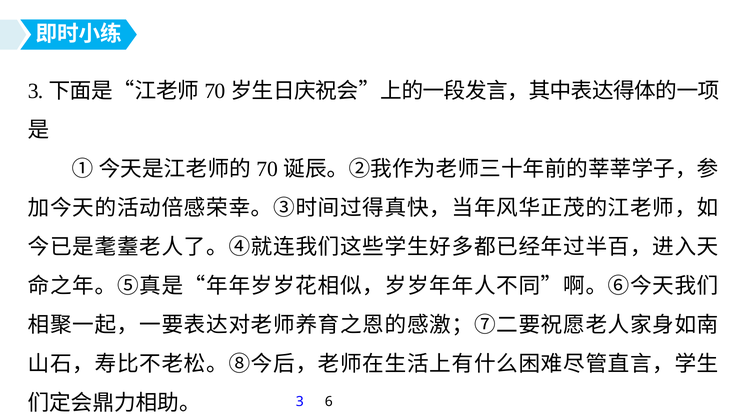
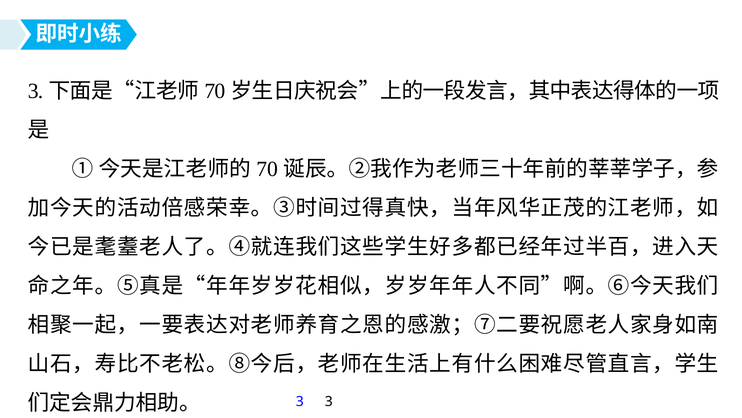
3 6: 6 -> 3 (329, 401)
